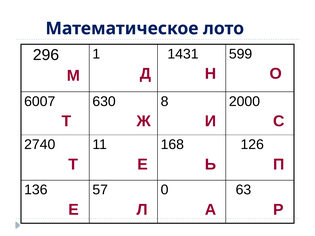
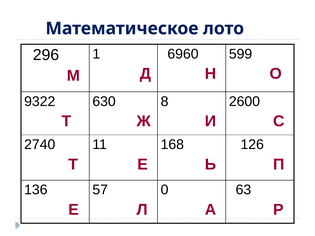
1431: 1431 -> 6960 (183, 54)
6007: 6007 -> 9322 (40, 102)
2000: 2000 -> 2600 (244, 102)
